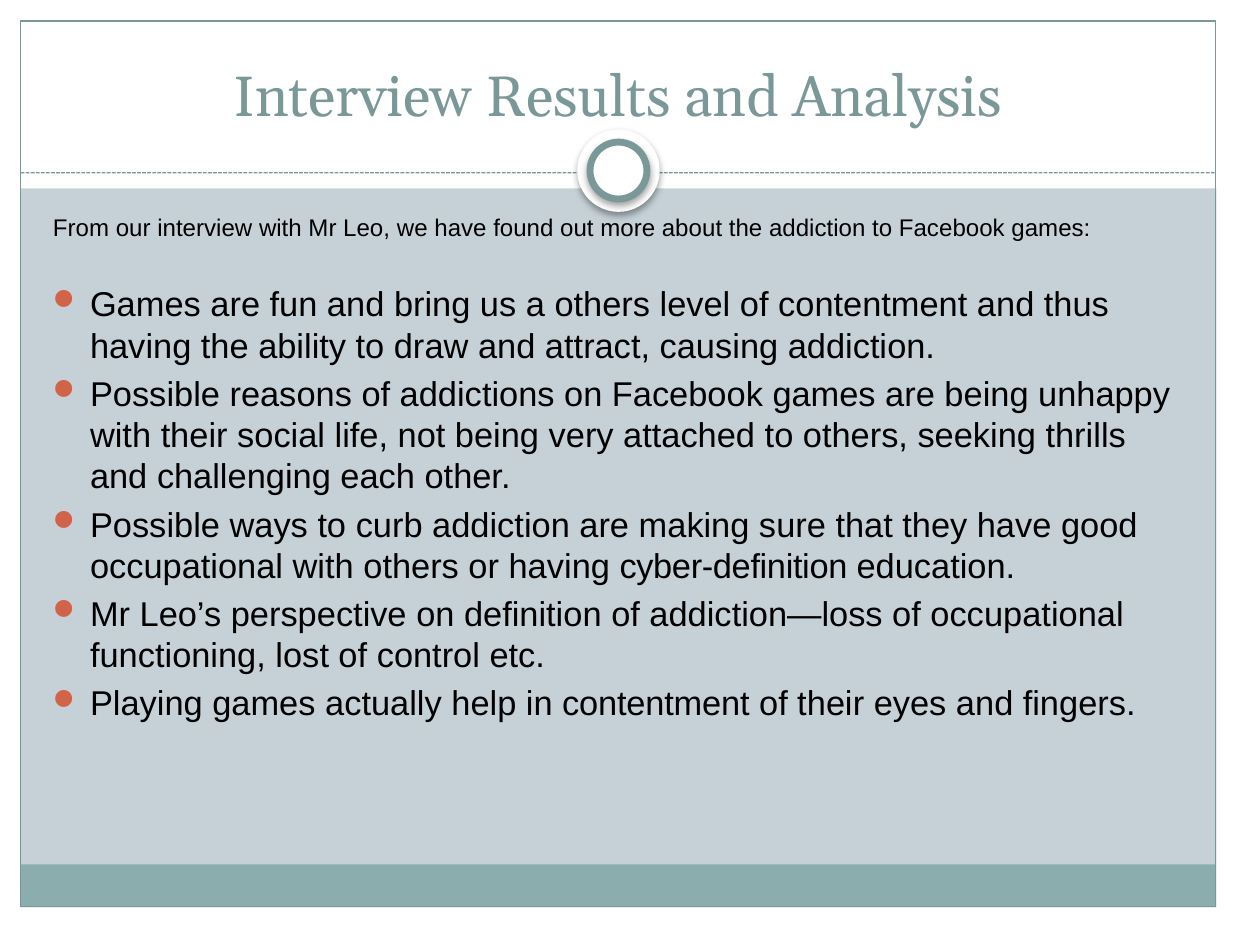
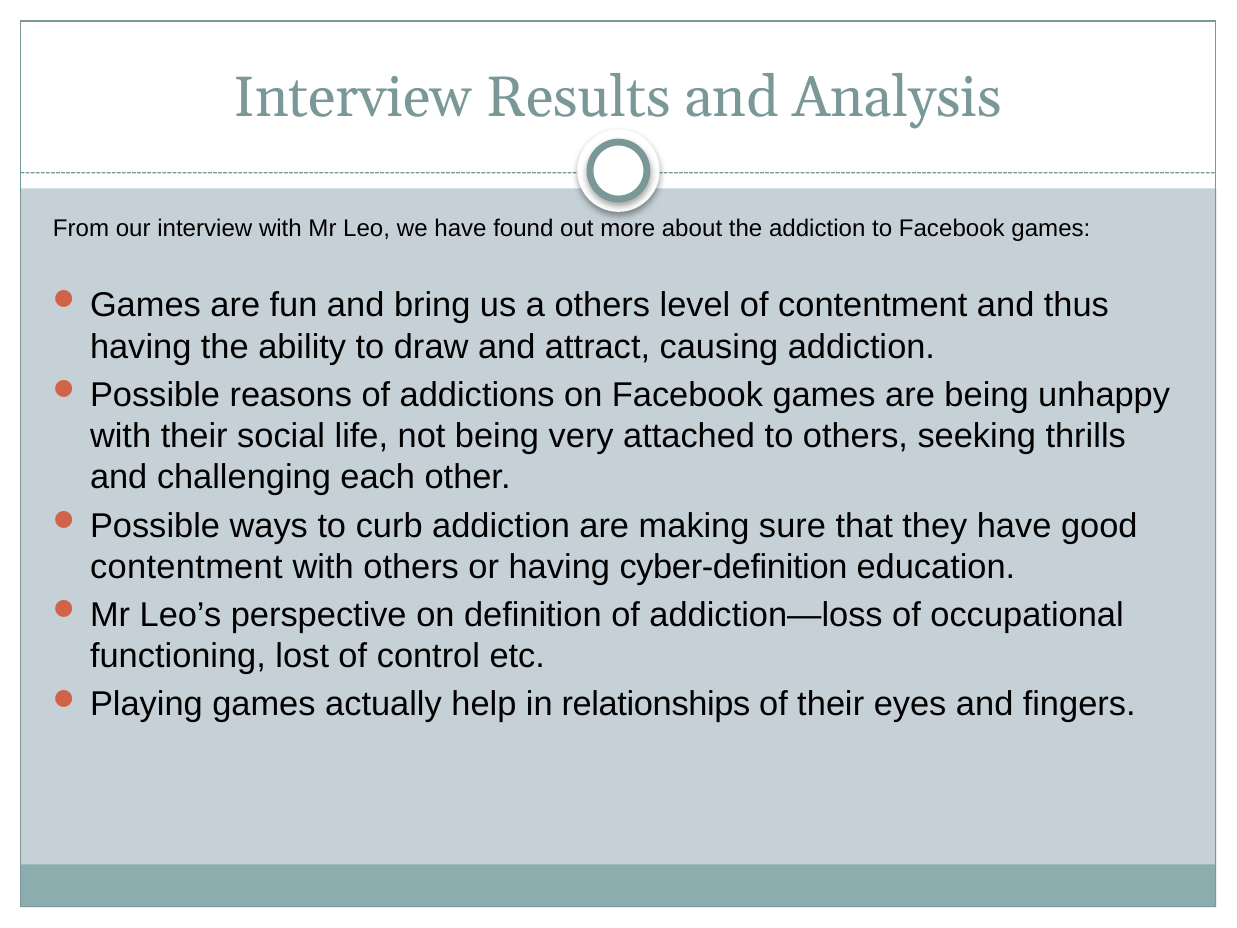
occupational: occupational -> contentment (186, 567)
in contentment: contentment -> relationships (656, 704)
